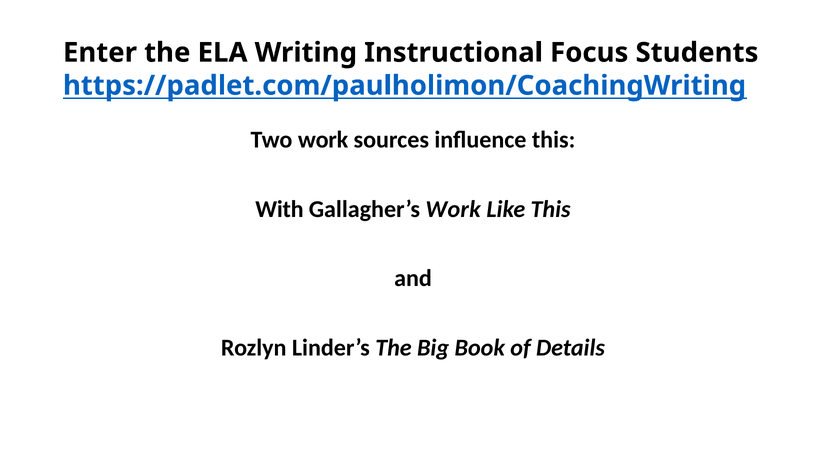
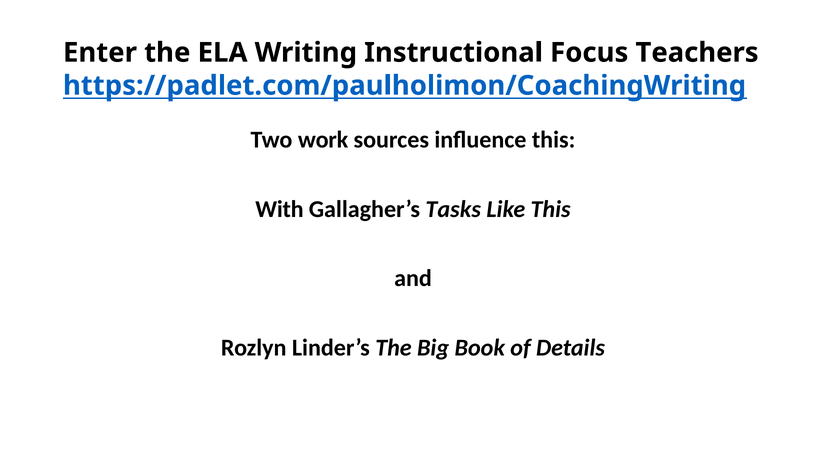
Students: Students -> Teachers (697, 53)
Gallagher’s Work: Work -> Tasks (453, 209)
